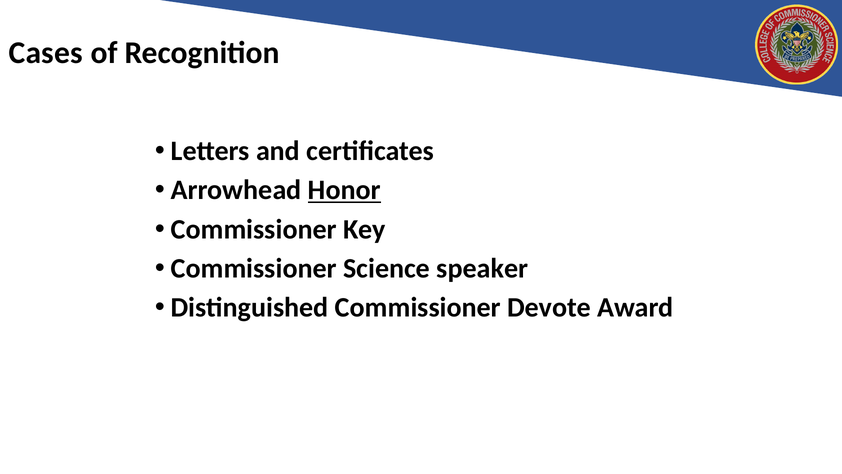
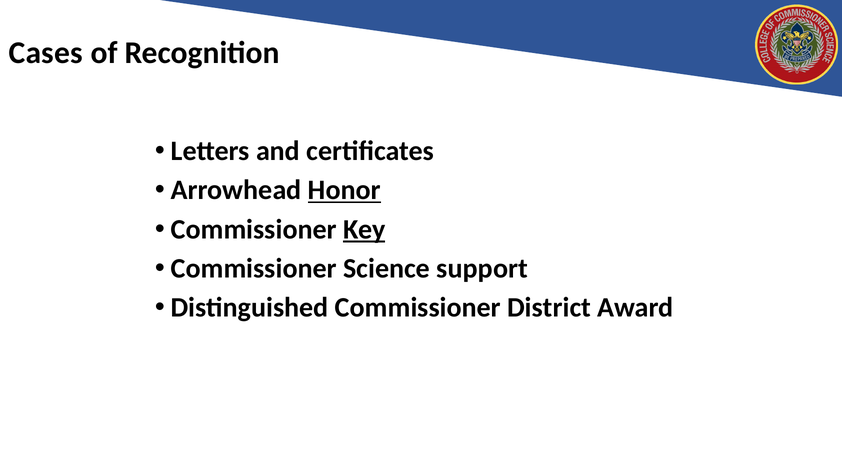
Key underline: none -> present (364, 229)
speaker: speaker -> support (482, 268)
Devote: Devote -> District (549, 307)
